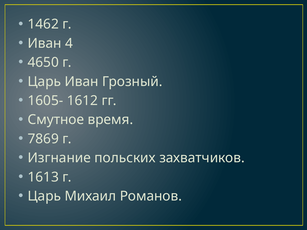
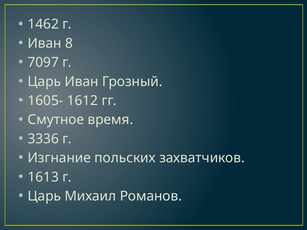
4: 4 -> 8 (69, 43)
4650: 4650 -> 7097 (43, 63)
7869: 7869 -> 3336 (43, 139)
